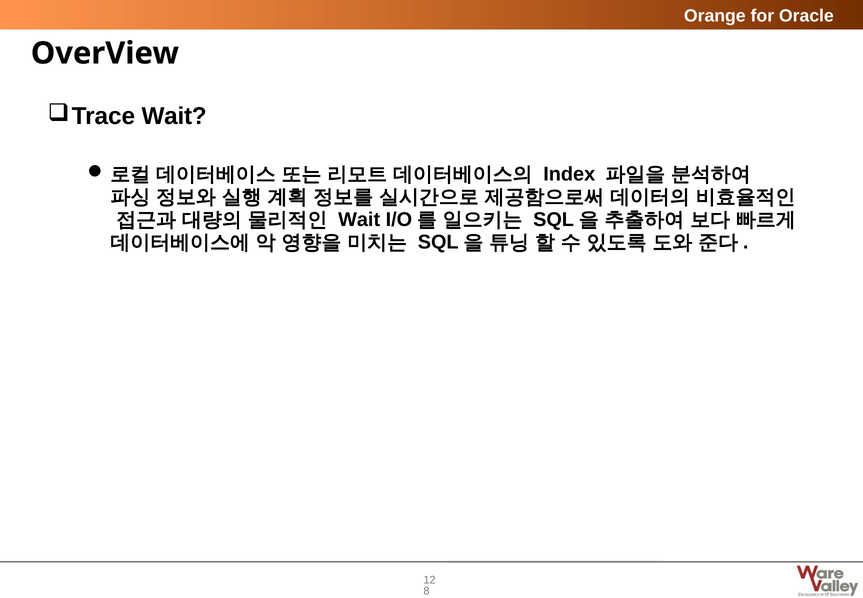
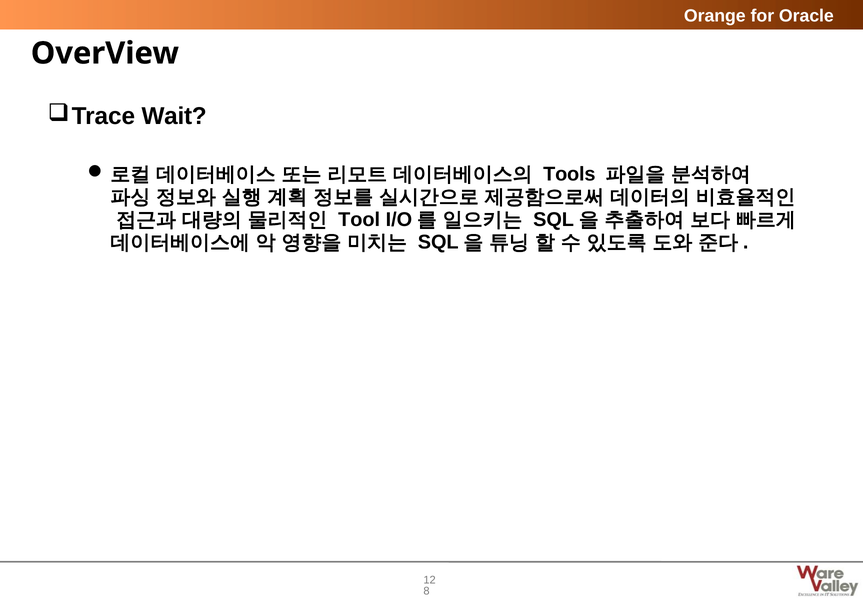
Index: Index -> Tools (569, 174)
Wait: Wait -> Tool (359, 219)
